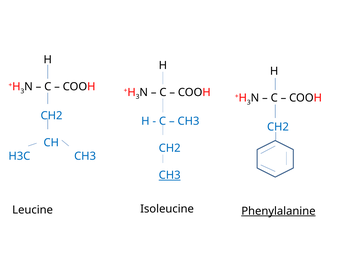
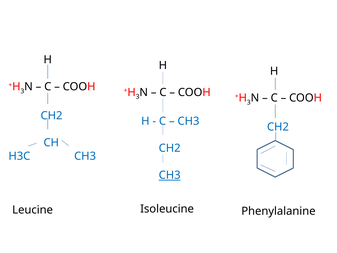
Phenylalanine underline: present -> none (278, 211)
